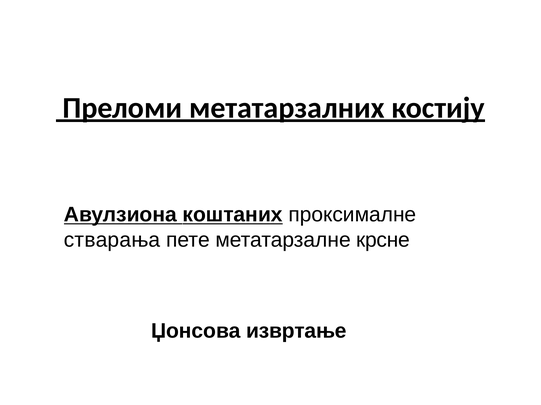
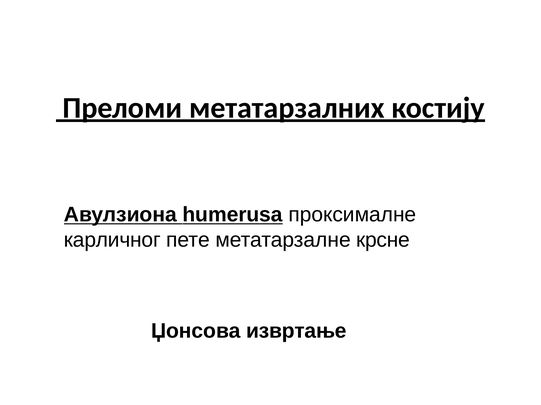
коштаних: коштаних -> humerusa (233, 215)
стварања: стварања -> карличног (112, 240)
